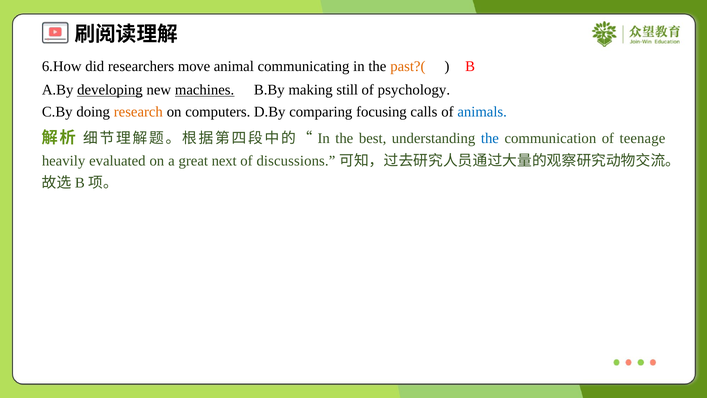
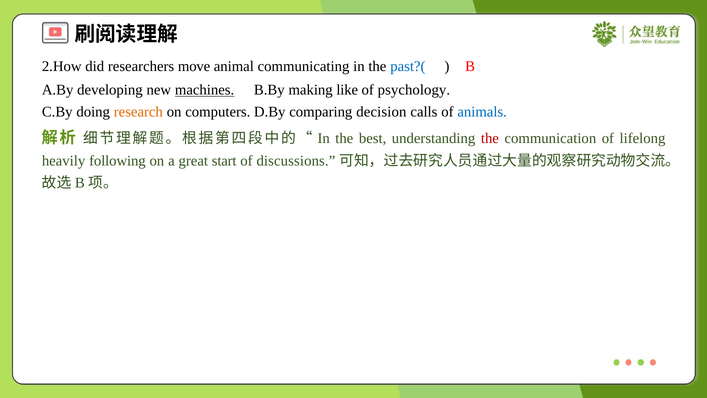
6.How: 6.How -> 2.How (62, 66)
past?( colour: orange -> blue (408, 66)
developing underline: present -> none (110, 90)
still: still -> like (347, 90)
focusing: focusing -> decision (381, 112)
the colour: blue -> red (490, 138)
teenage: teenage -> lifelong (643, 138)
evaluated: evaluated -> following (117, 161)
next: next -> start (224, 161)
